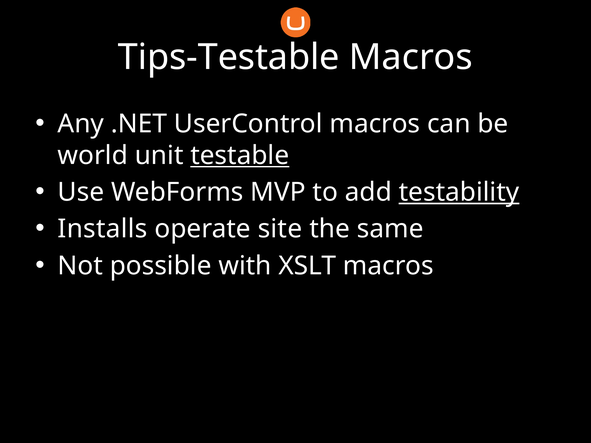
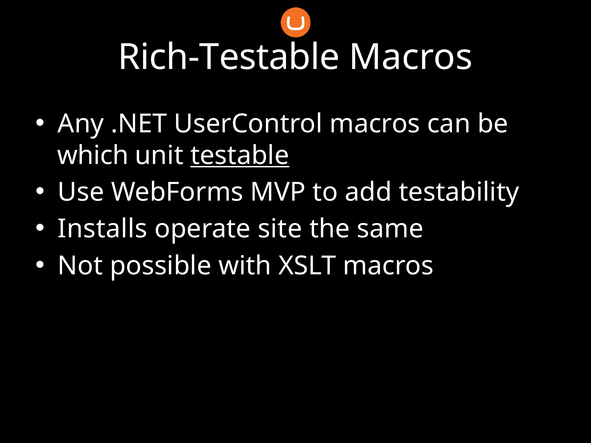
Tips-Testable: Tips-Testable -> Rich-Testable (229, 57)
world: world -> which (93, 156)
testability underline: present -> none (459, 192)
